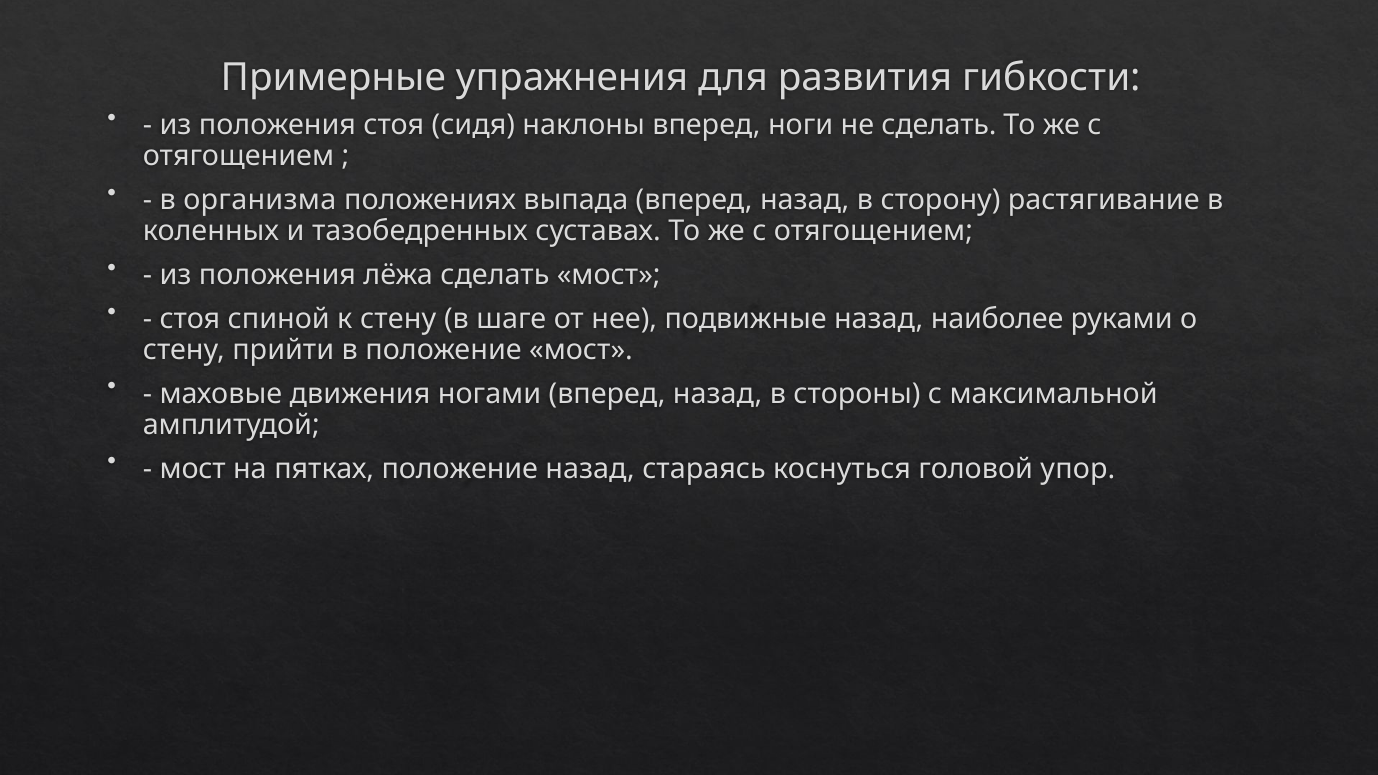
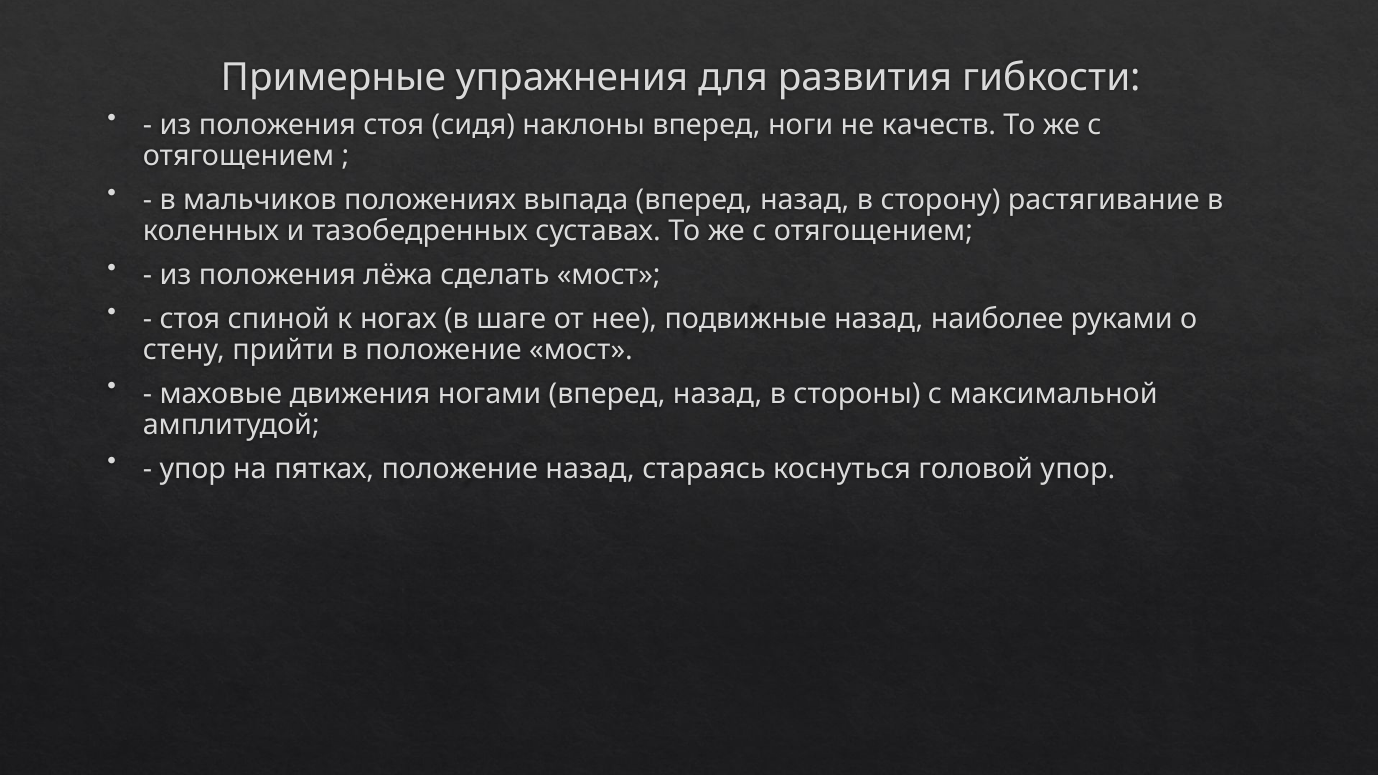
не сделать: сделать -> качеств (939, 125)
организма: организма -> мальчиков (260, 200)
к стену: стену -> ногах (398, 319)
мост: мост -> упор (193, 469)
